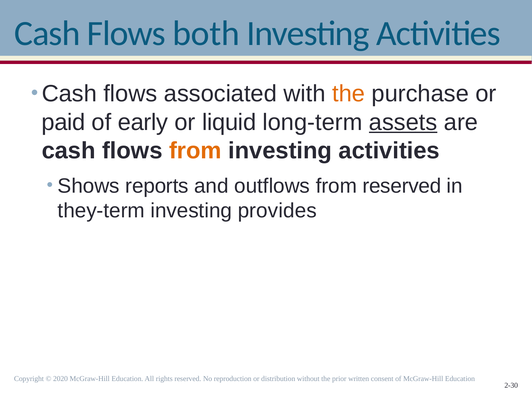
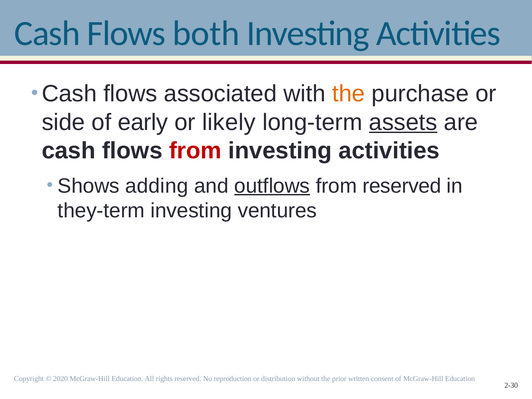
paid: paid -> side (63, 122)
liquid: liquid -> likely (229, 122)
from colour: orange -> red (195, 151)
reports: reports -> adding (157, 186)
outflows underline: none -> present (272, 186)
provides: provides -> ventures (277, 211)
